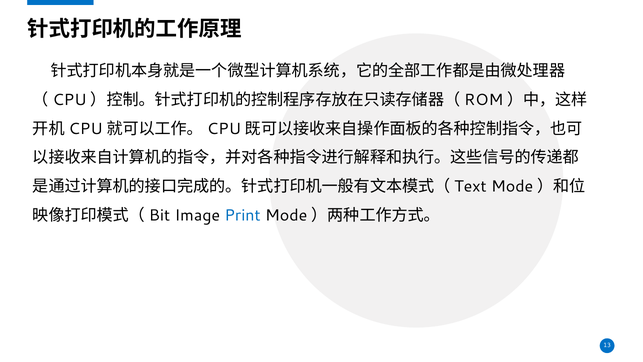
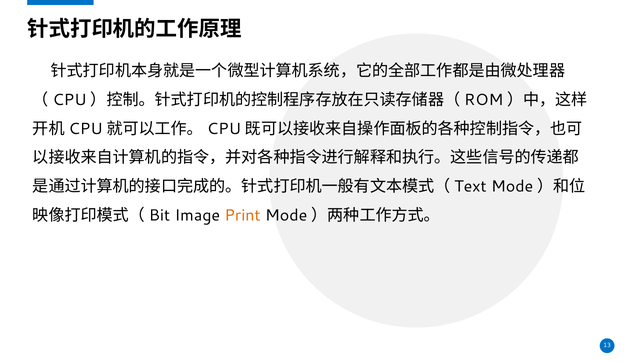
Print colour: blue -> orange (243, 215)
